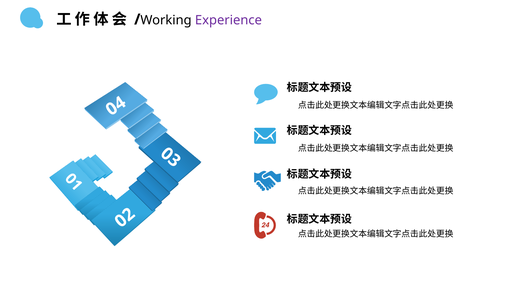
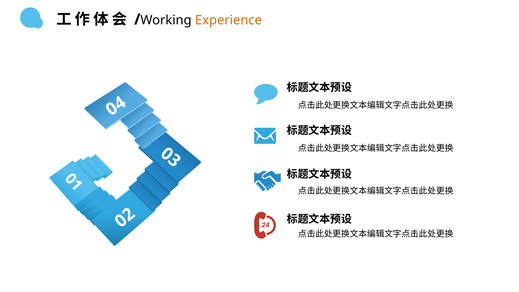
Experience colour: purple -> orange (228, 20)
